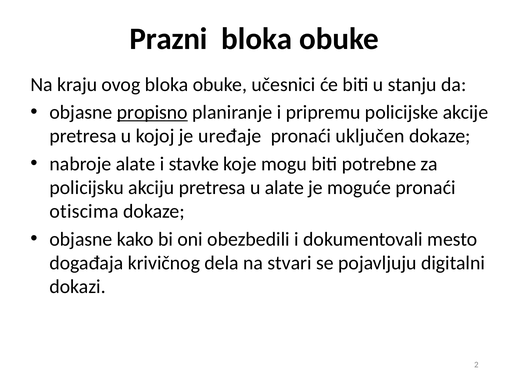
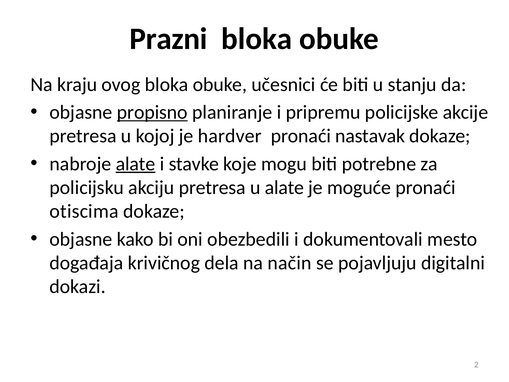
uređaje: uređaje -> hardver (230, 136)
uključen: uključen -> nastavak (370, 136)
alate underline: none -> present (136, 164)
stvari: stvari -> način (290, 263)
